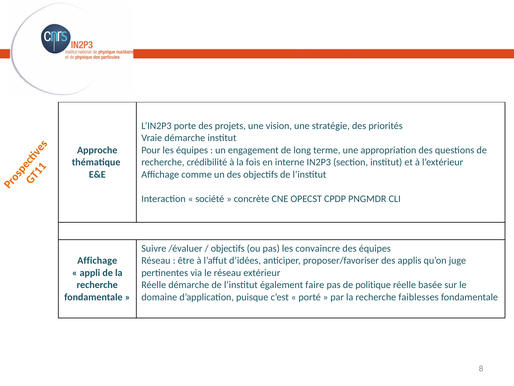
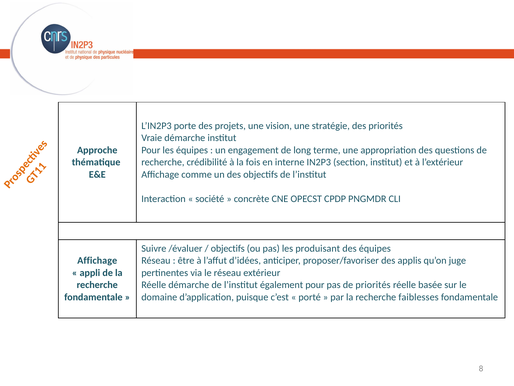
convaincre: convaincre -> produisant (318, 248)
également faire: faire -> pour (315, 285)
de politique: politique -> priorités (373, 285)
